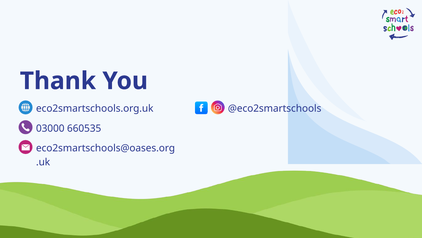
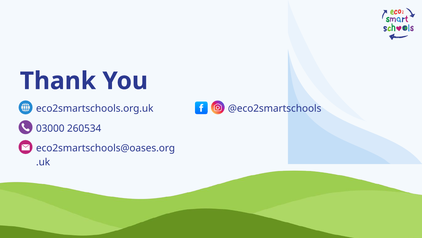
660535: 660535 -> 260534 (84, 128)
